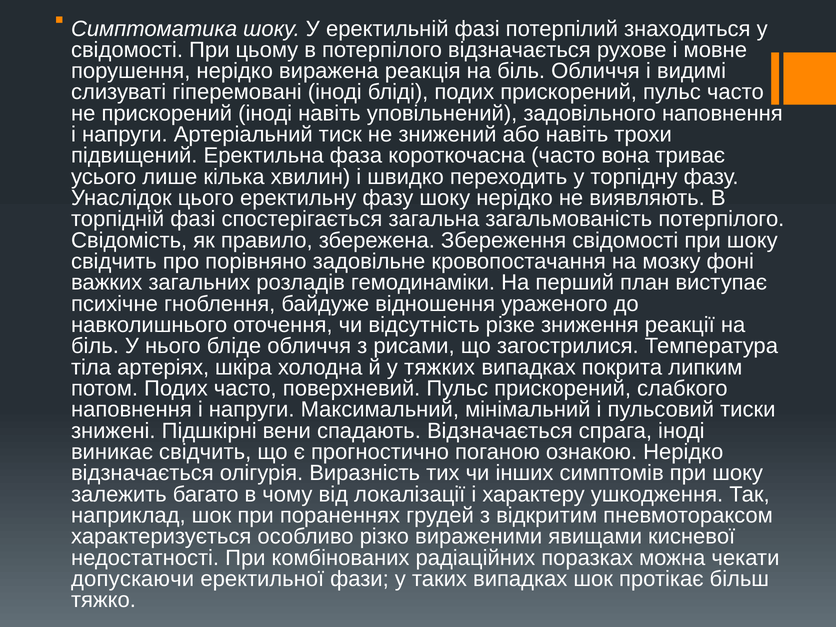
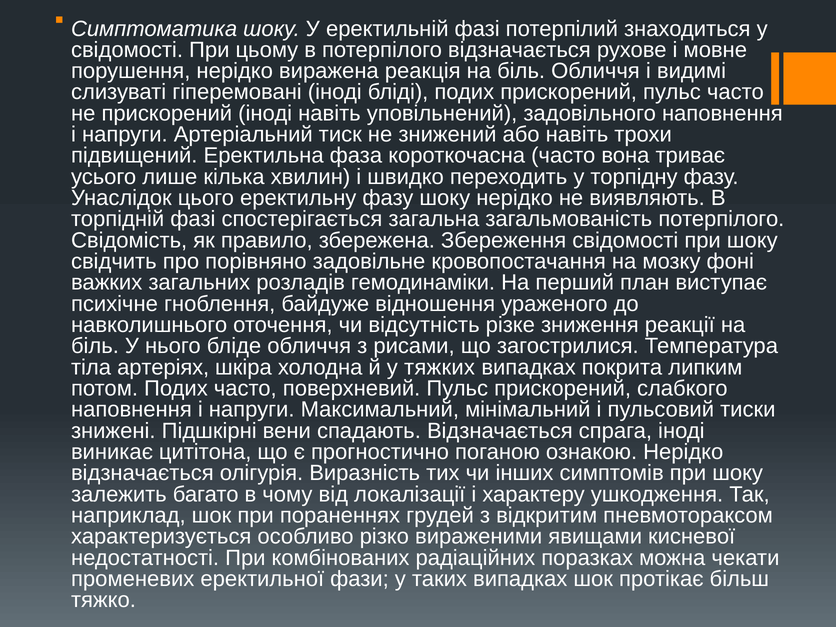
виникає свідчить: свідчить -> цитітона (205, 452)
допускаючи: допускаючи -> променевих (133, 579)
